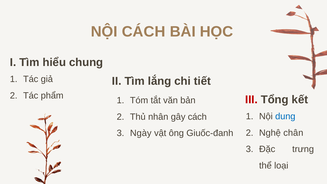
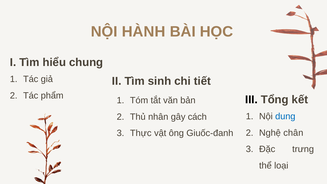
NỘI CÁCH: CÁCH -> HÀNH (144, 32)
lắng: lắng -> sinh (160, 81)
III colour: red -> black (251, 100)
Ngày: Ngày -> Thực (141, 133)
